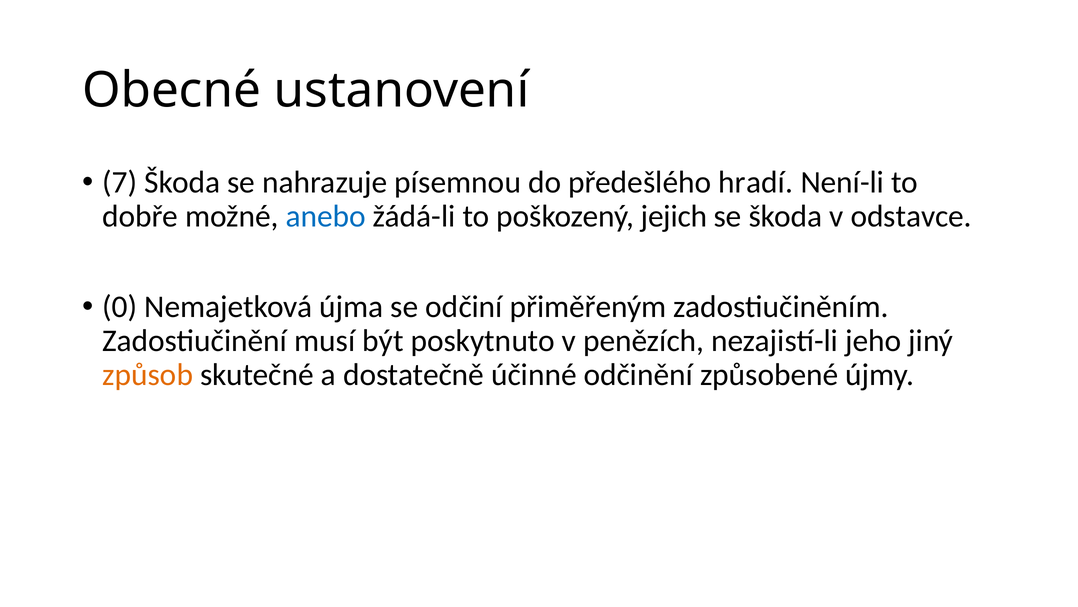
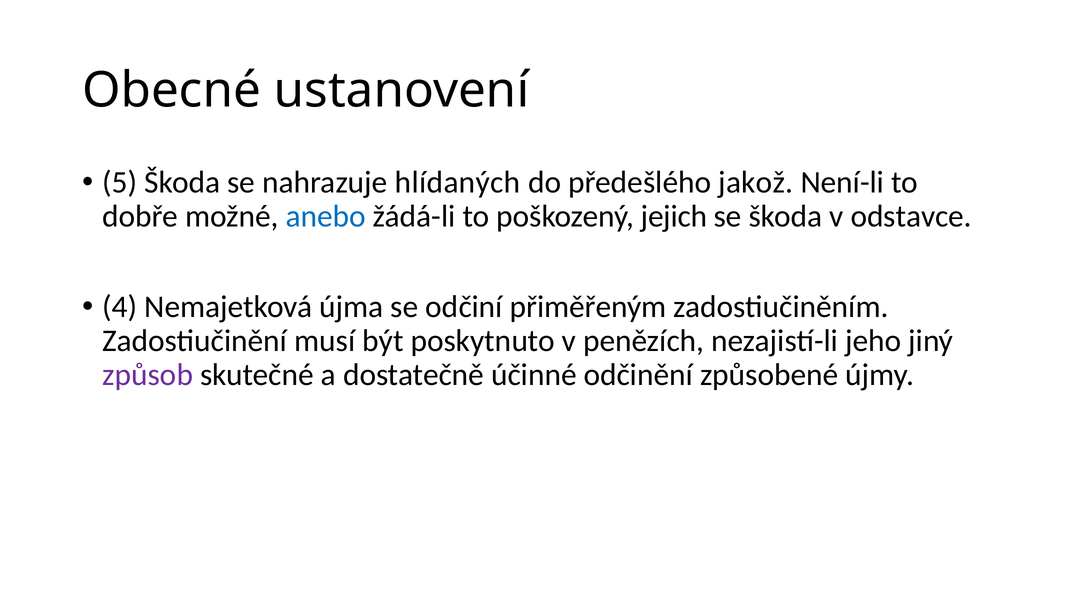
7: 7 -> 5 (120, 182)
písemnou: písemnou -> hlídaných (458, 182)
hradí: hradí -> jakož (756, 182)
0: 0 -> 4 (120, 307)
způsob colour: orange -> purple (148, 375)
